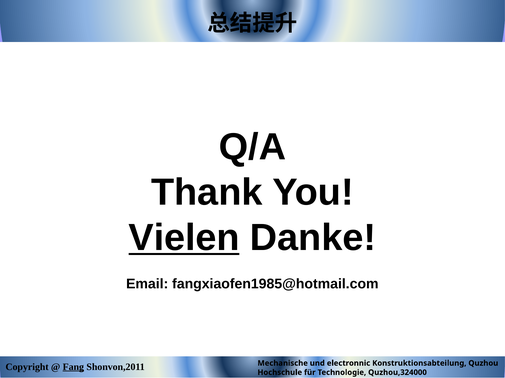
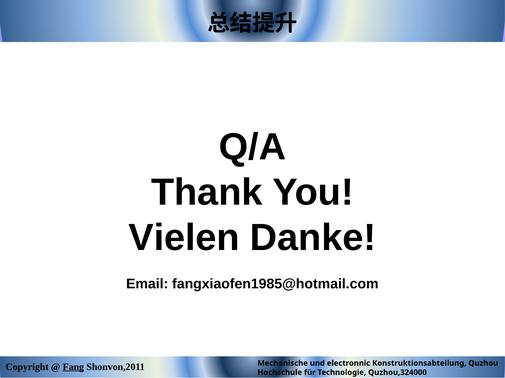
Vielen underline: present -> none (184, 238)
